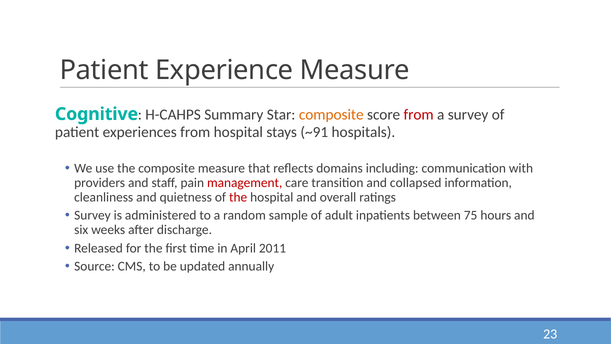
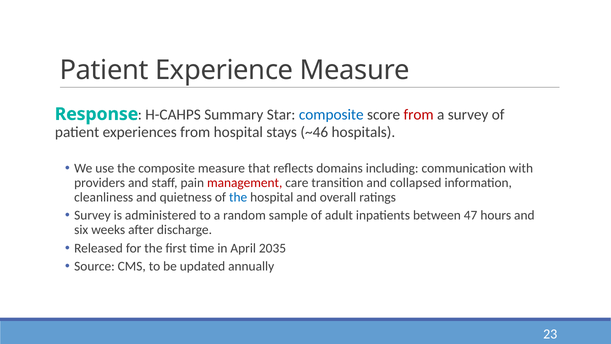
Cognitive: Cognitive -> Response (96, 114)
composite colour: orange -> blue (331, 115)
~91: ~91 -> ~46 (314, 132)
the colour: red -> blue (238, 197)
75: 75 -> 47 (471, 215)
2011: 2011 -> 2035 (273, 248)
